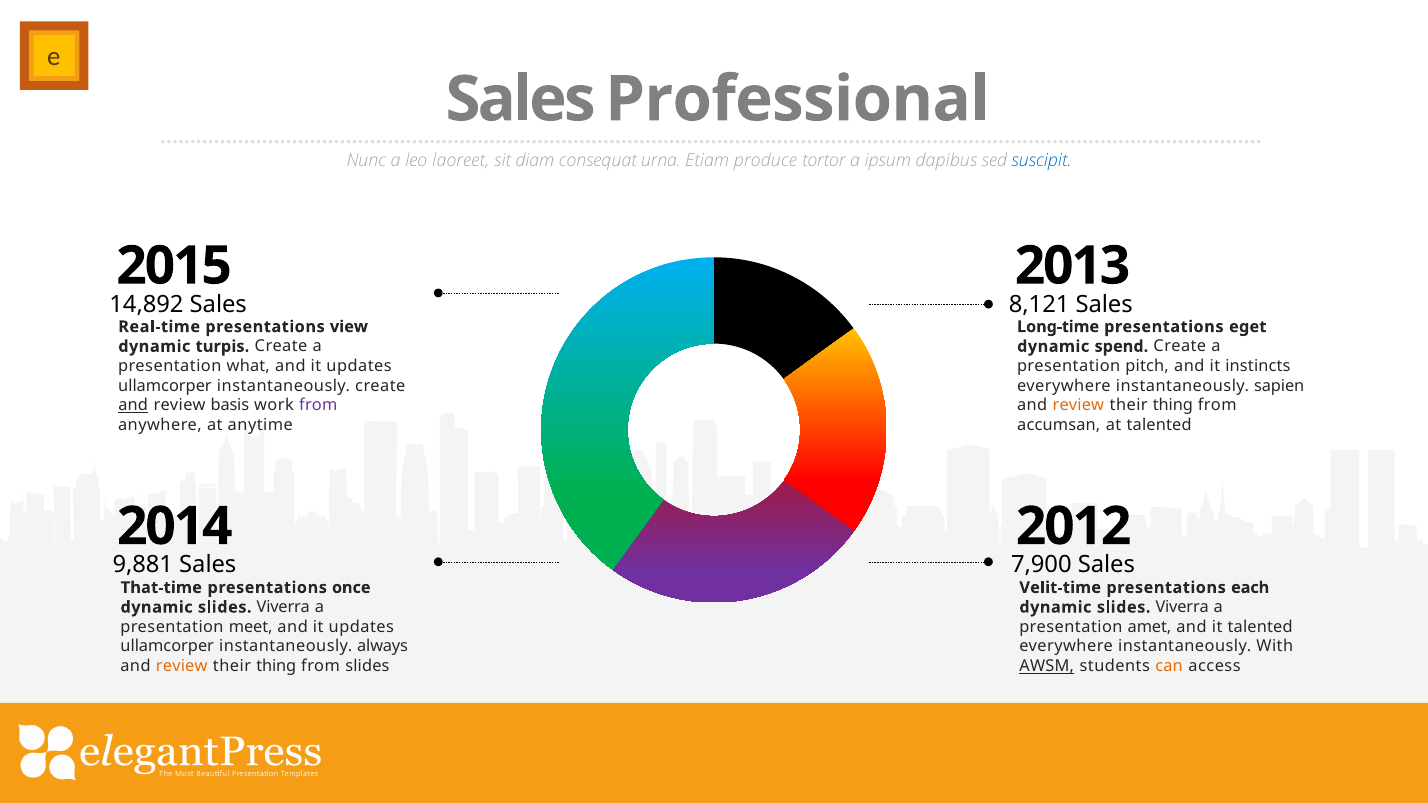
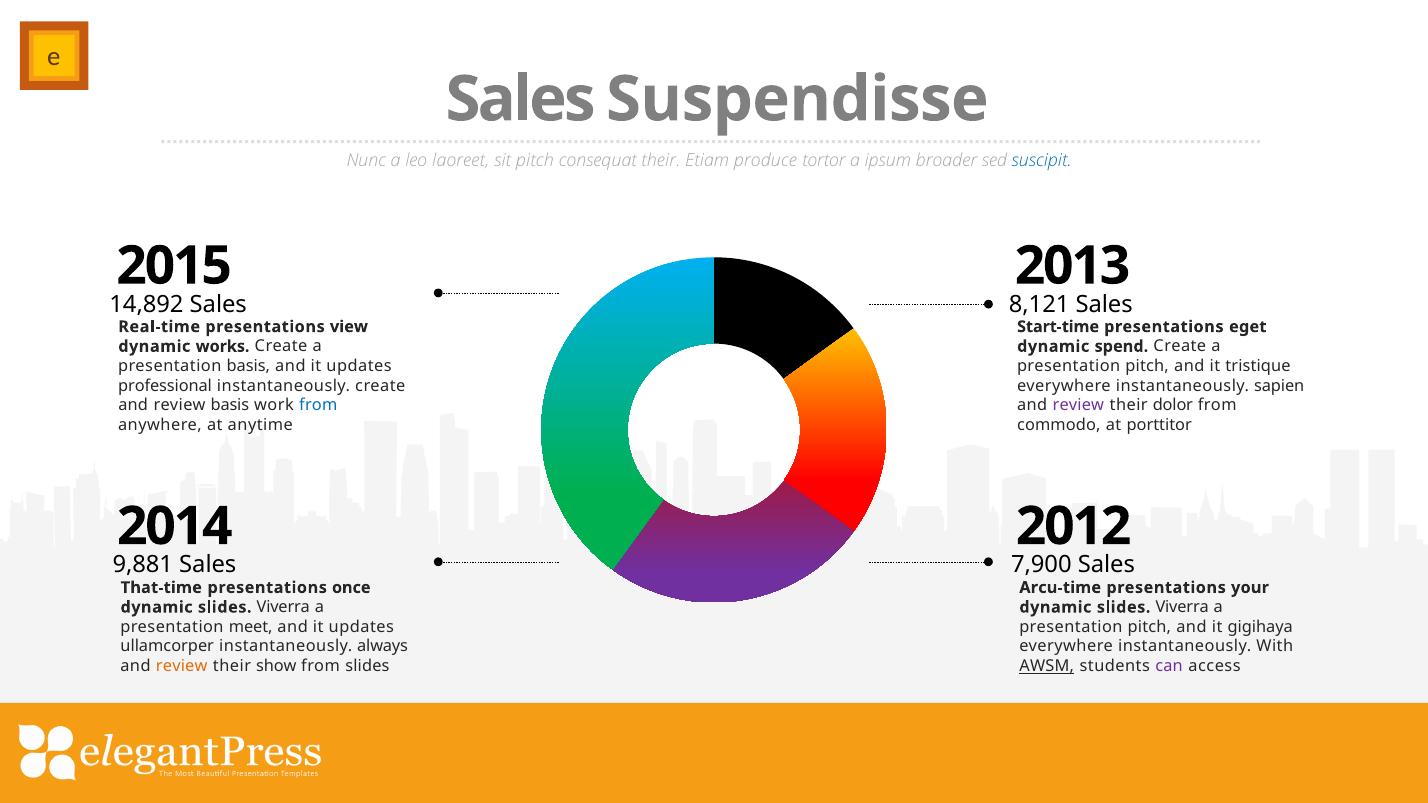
Professional: Professional -> Suspendisse (797, 99)
sit diam: diam -> pitch (535, 161)
consequat urna: urna -> their (661, 161)
dapibus: dapibus -> broader (946, 161)
Long-time: Long-time -> Start-time (1058, 327)
turpis: turpis -> works (223, 346)
presentation what: what -> basis (248, 366)
instincts: instincts -> tristique (1258, 366)
ullamcorper: ullamcorper -> professional (165, 386)
and underline: present -> none (133, 405)
from colour: purple -> blue (318, 405)
review colour: orange -> purple (1078, 405)
thing: thing -> dolor (1173, 405)
accumsan: accumsan -> commodo (1059, 425)
at talented: talented -> porttitor (1159, 425)
Velit-time: Velit-time -> Arcu-time (1060, 588)
each: each -> your (1250, 588)
amet: amet -> pitch (1149, 627)
it talented: talented -> gigihaya (1260, 627)
thing: thing -> show (276, 666)
can colour: orange -> purple (1169, 666)
